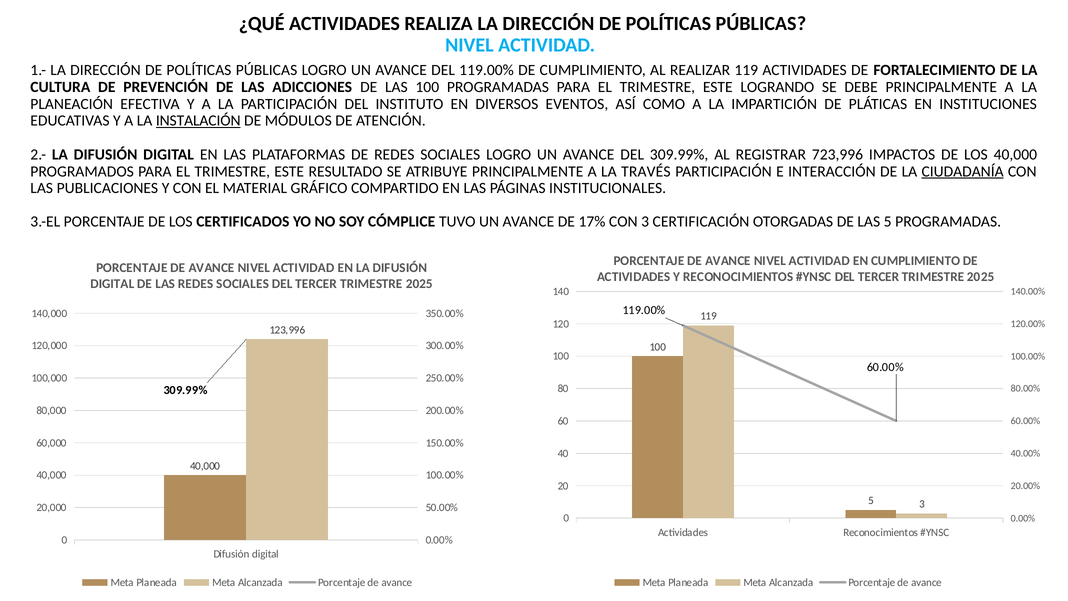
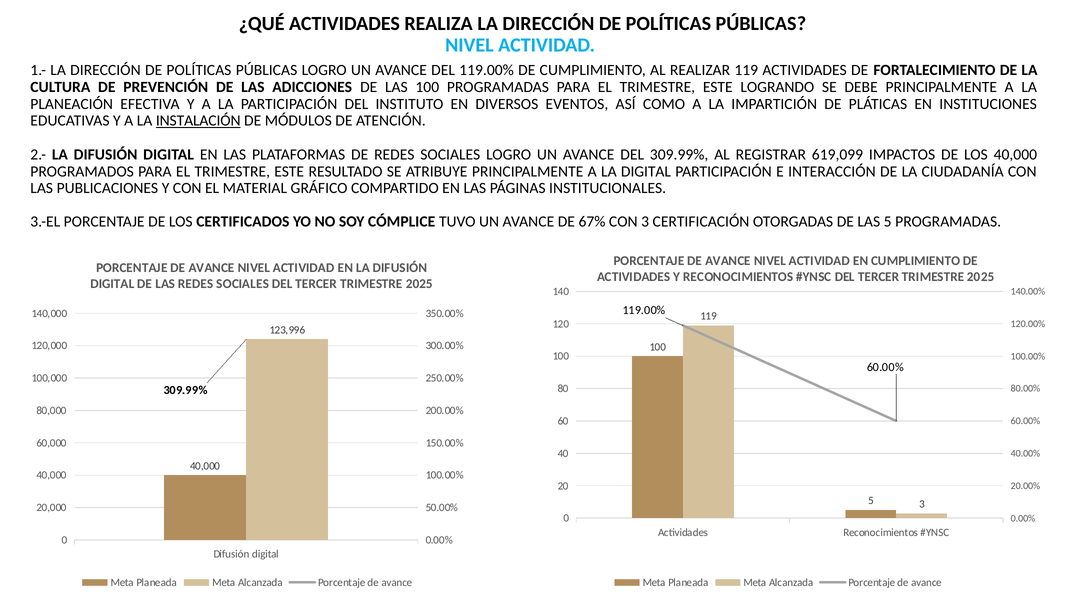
723,996: 723,996 -> 619,099 (837, 154)
LA TRAVÉS: TRAVÉS -> DIGITAL (646, 171)
CIUDADANÍA underline: present -> none (963, 171)
17%: 17% -> 67% (592, 222)
